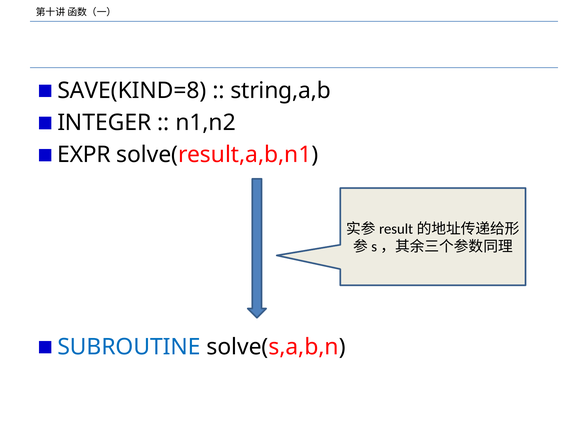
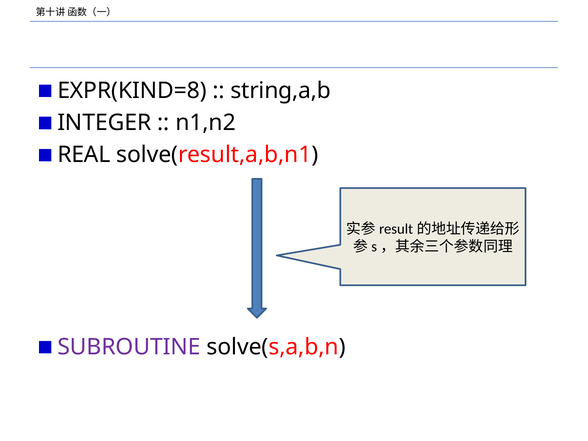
SAVE(KIND=8: SAVE(KIND=8 -> EXPR(KIND=8 (132, 91)
EXPR: EXPR -> REAL (84, 155)
SUBROUTINE colour: blue -> purple (129, 347)
